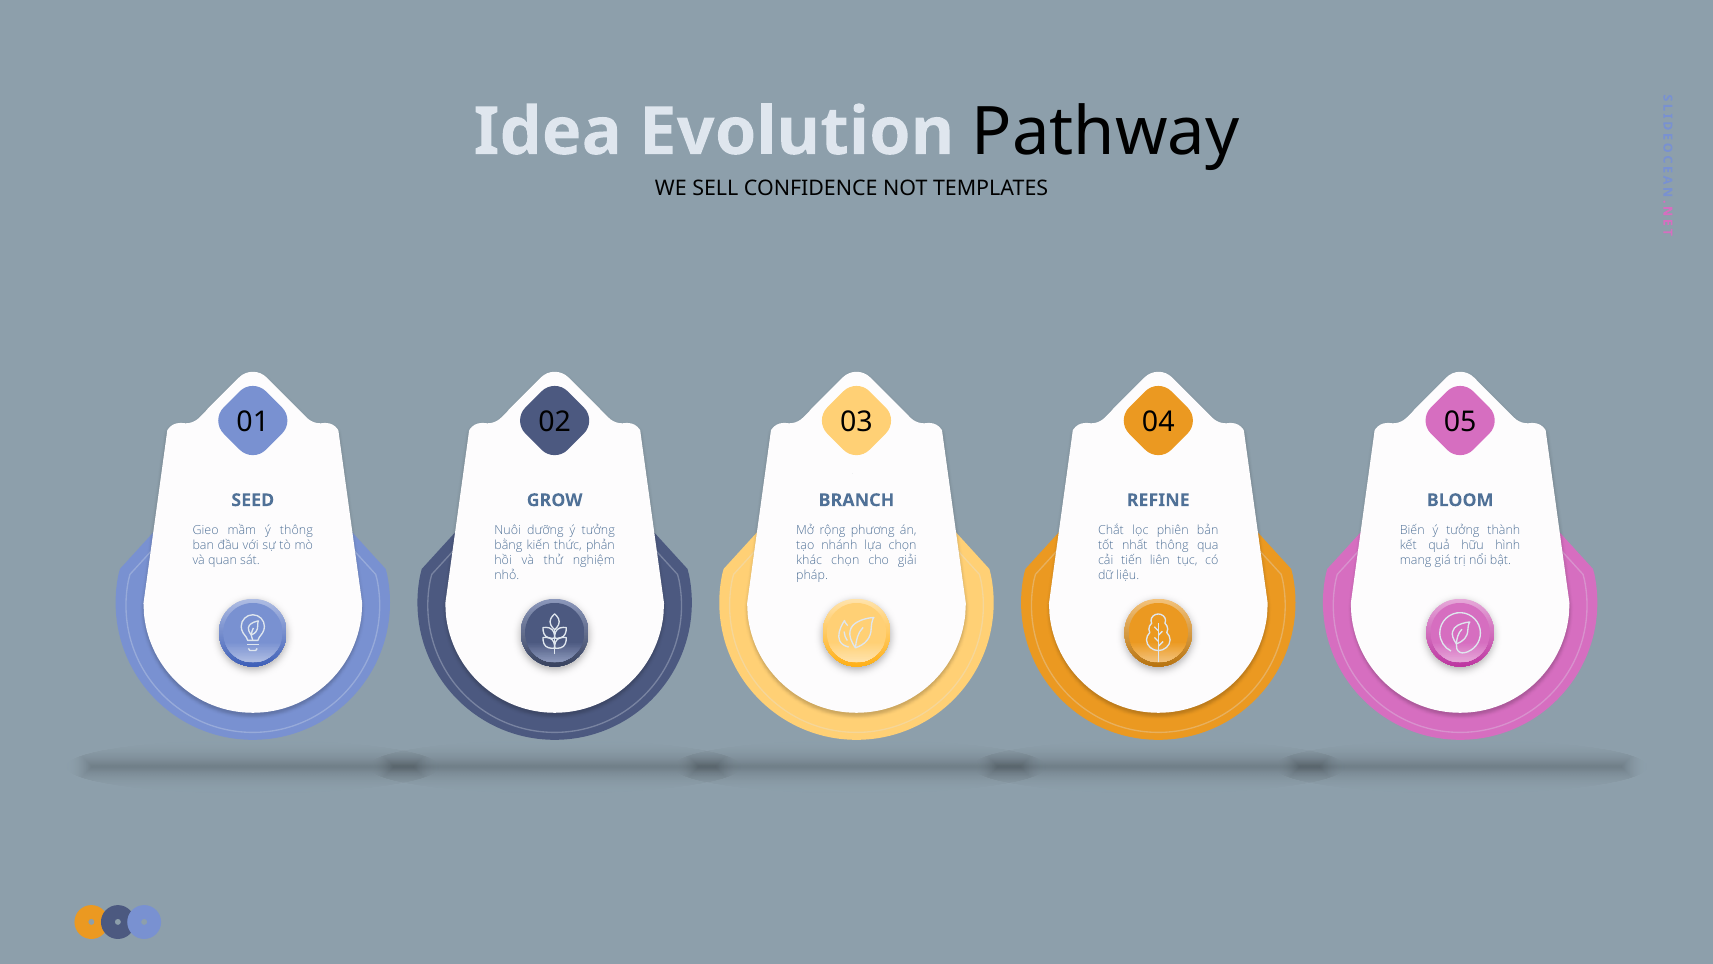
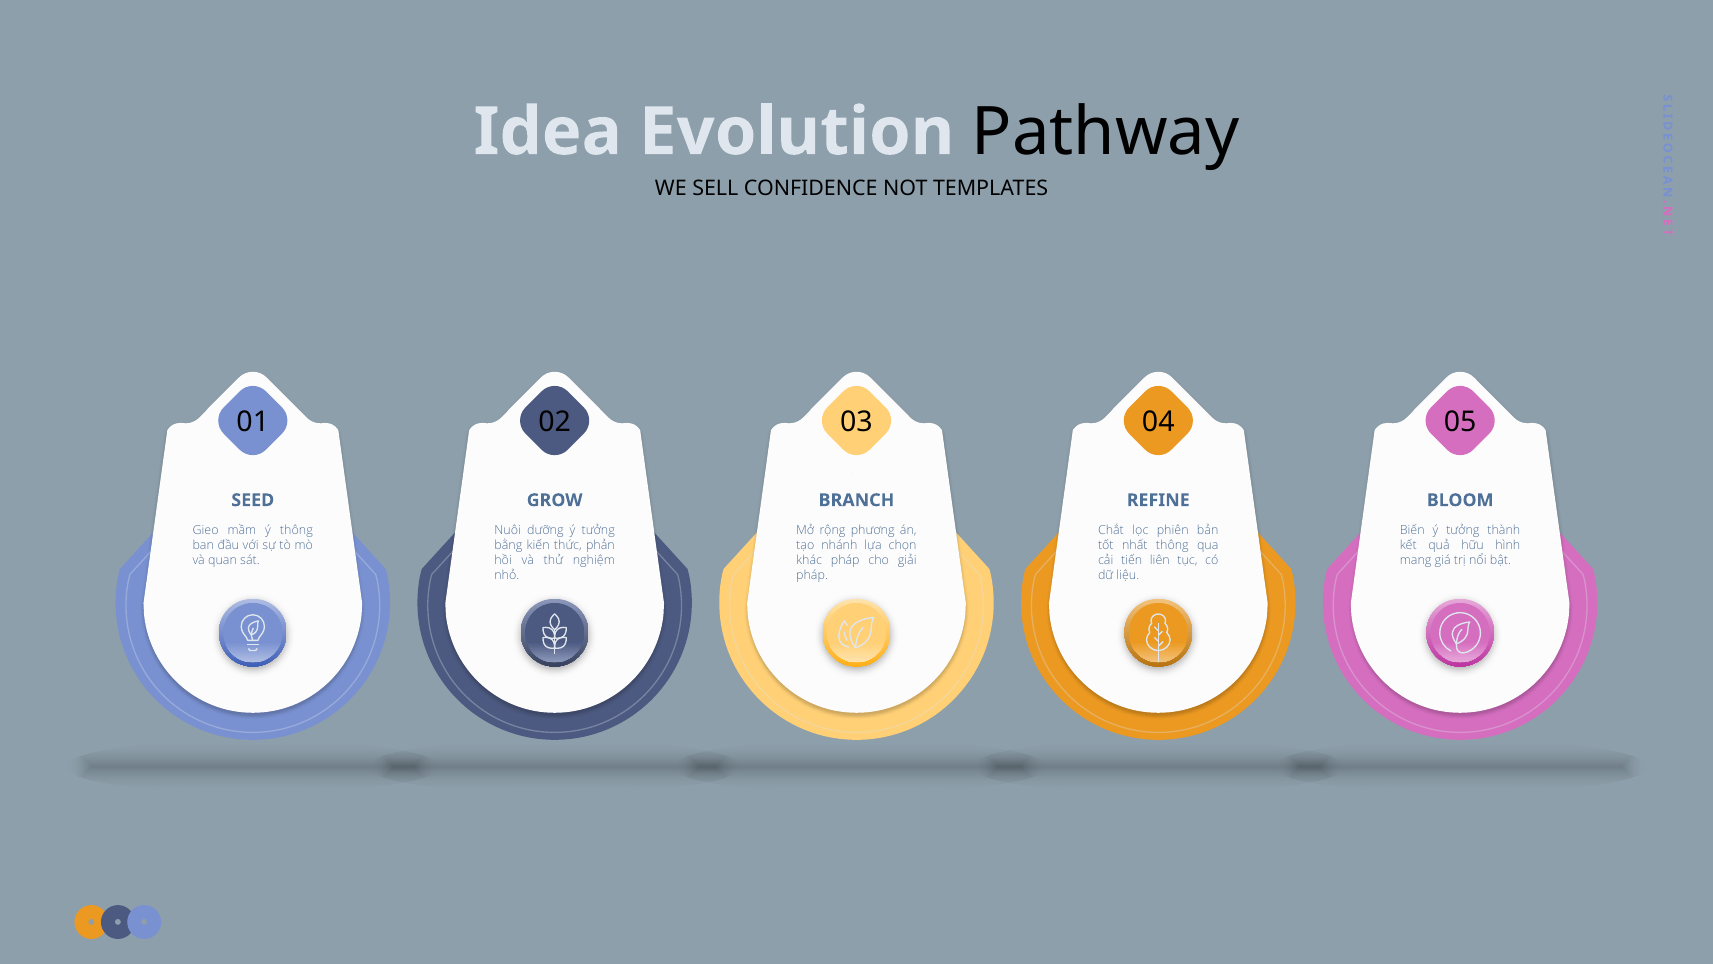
khác chọn: chọn -> pháp (845, 560)
